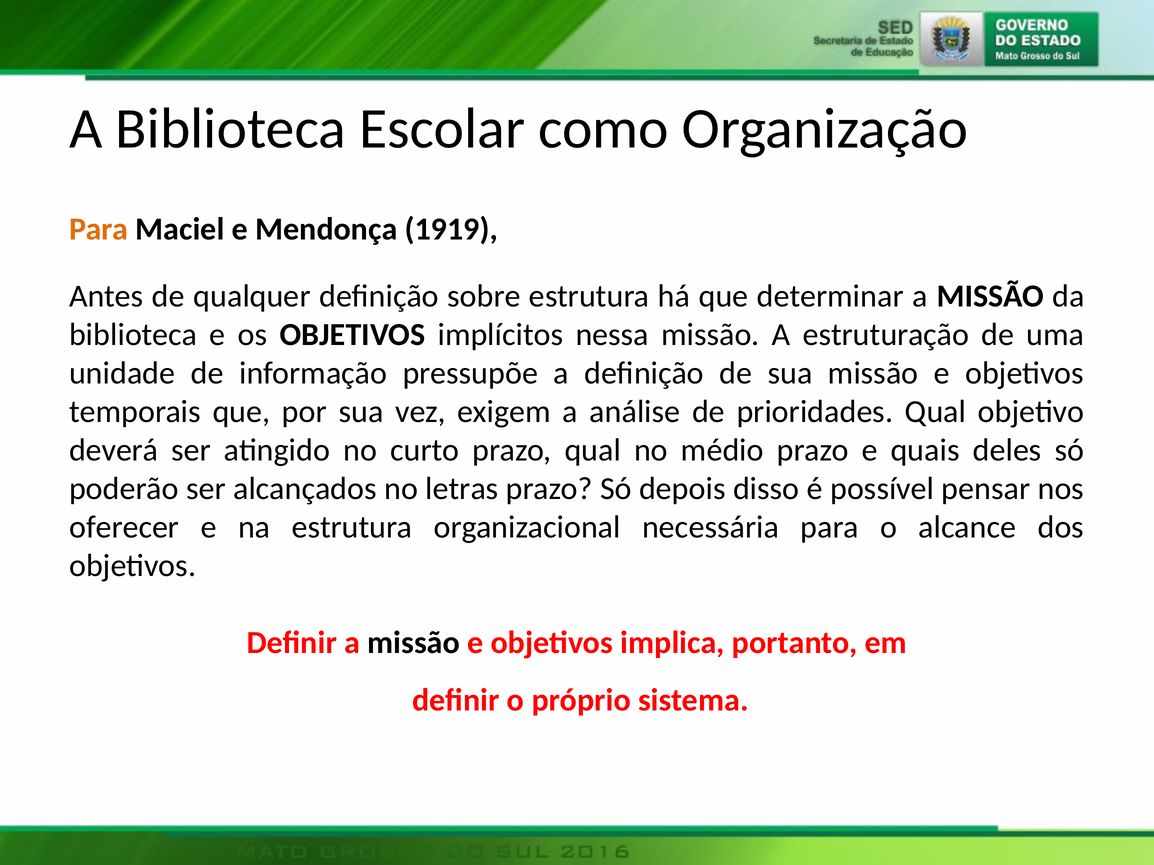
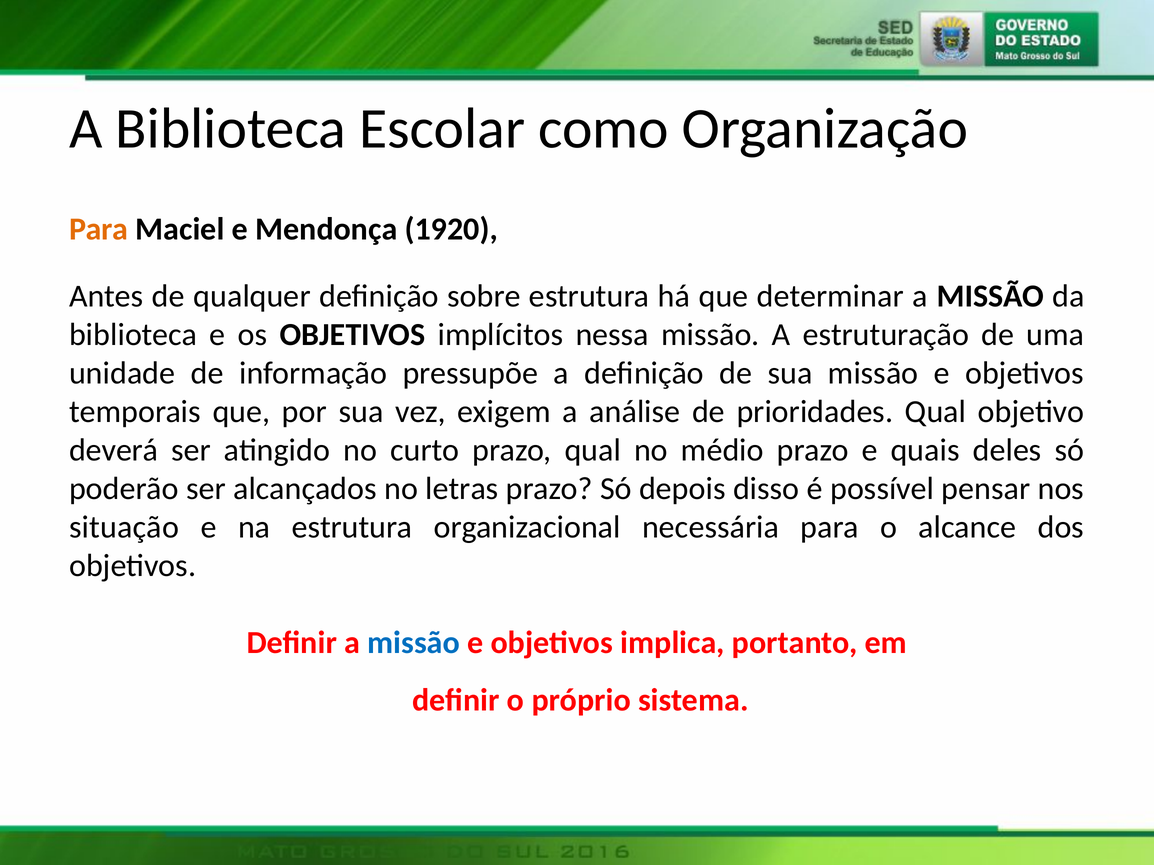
1919: 1919 -> 1920 (451, 229)
oferecer: oferecer -> situação (124, 527)
missão colour: black -> blue (414, 643)
